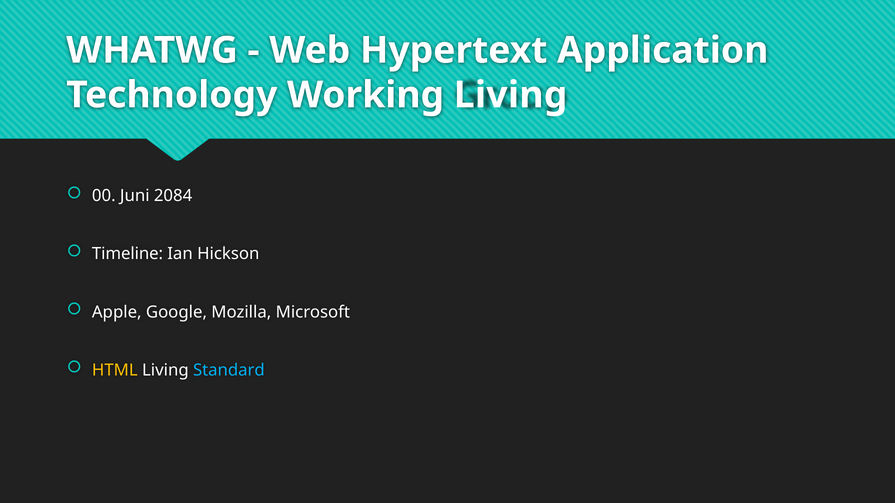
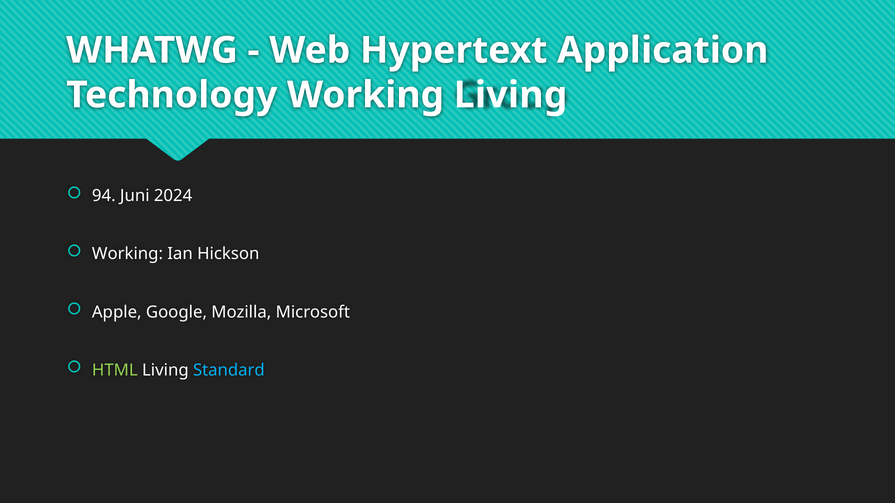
00: 00 -> 94 (104, 196)
2084: 2084 -> 2024 (173, 196)
Timeline: Timeline -> Working (127, 254)
HTML colour: yellow -> light green (115, 370)
